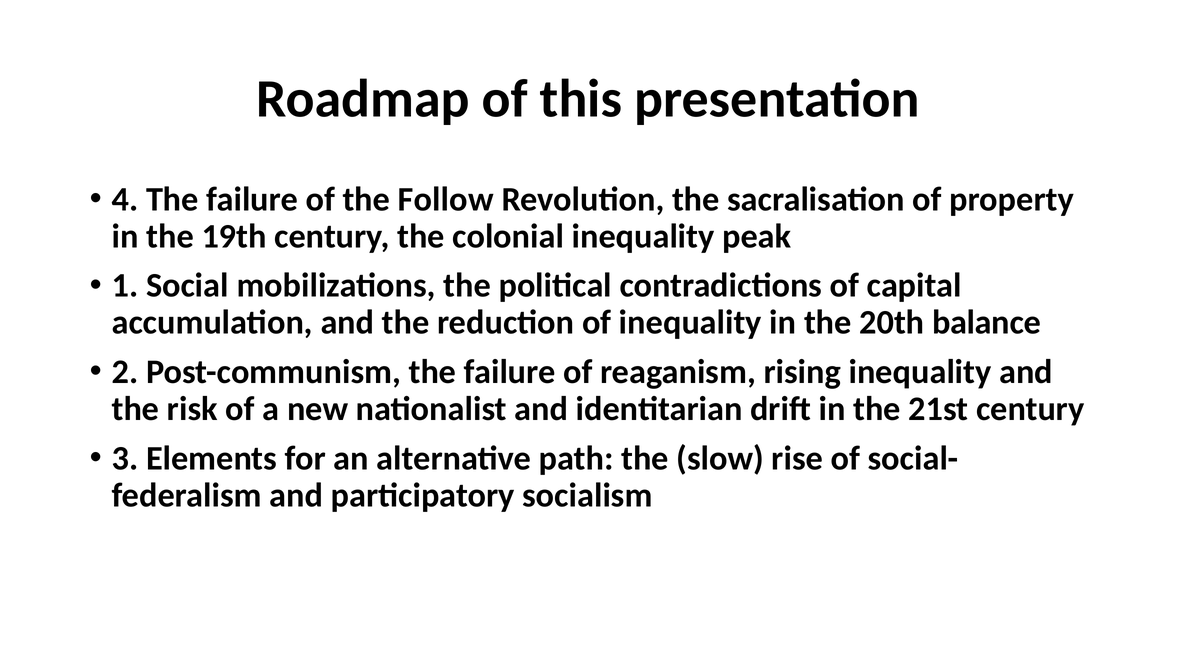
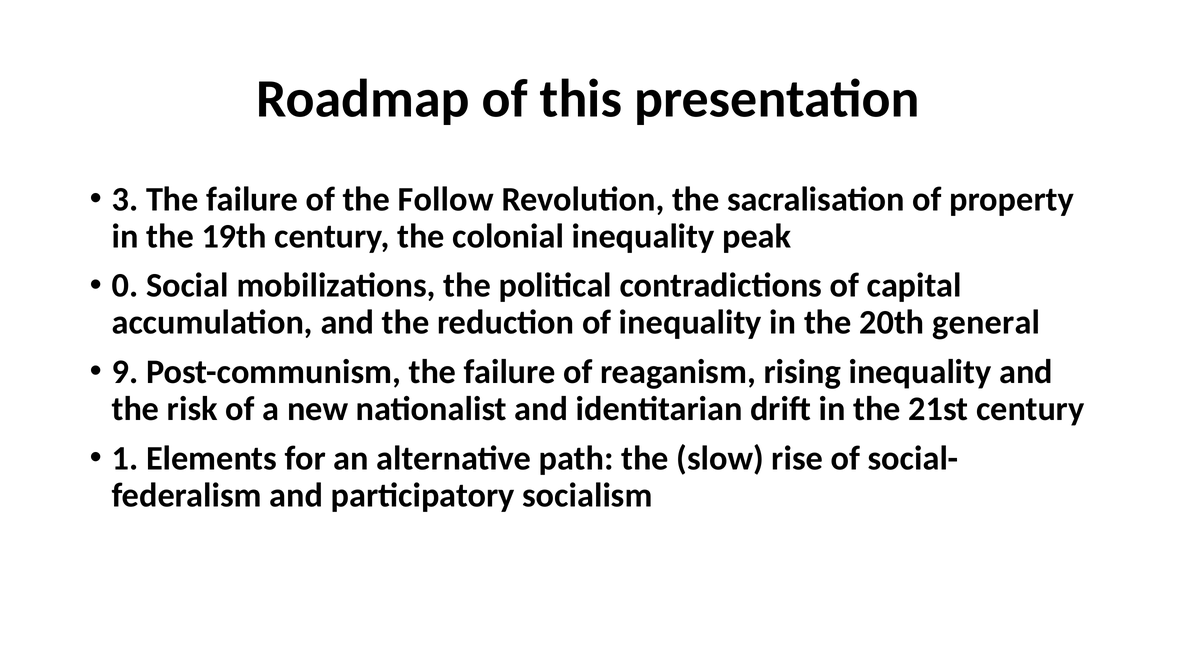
4: 4 -> 3 (125, 199)
1: 1 -> 0 (125, 286)
balance: balance -> general (986, 323)
2: 2 -> 9 (125, 372)
3: 3 -> 1 (125, 458)
